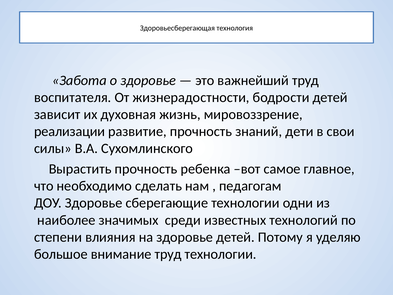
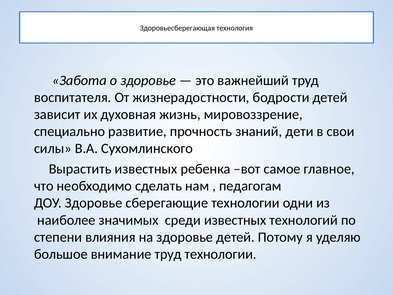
реализации: реализации -> специально (70, 131)
Вырастить прочность: прочность -> известных (146, 169)
